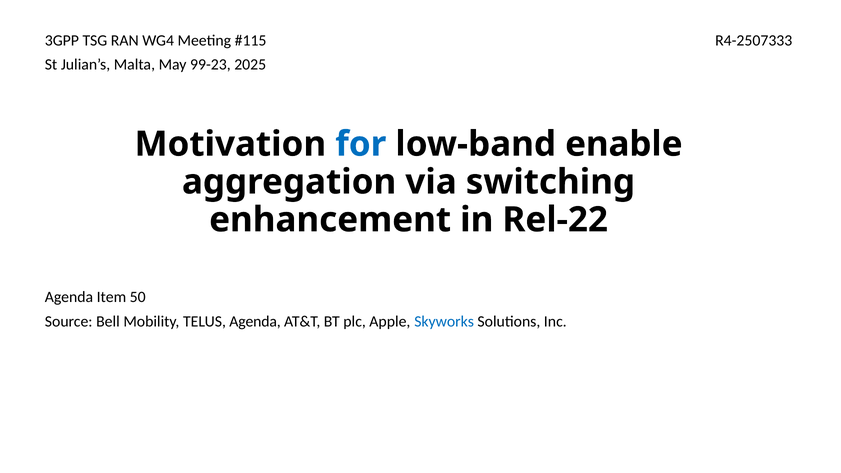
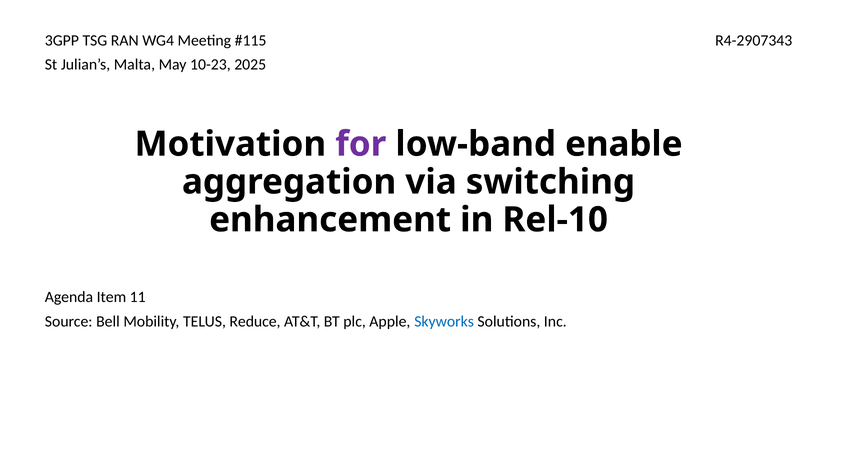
R4-2507333: R4-2507333 -> R4-2907343 (754, 40)
99-23: 99-23 -> 10-23 (210, 65)
for colour: blue -> purple (361, 144)
Rel-22: Rel-22 -> Rel-10 (555, 220)
50: 50 -> 11 (138, 297)
TELUS Agenda: Agenda -> Reduce (255, 321)
